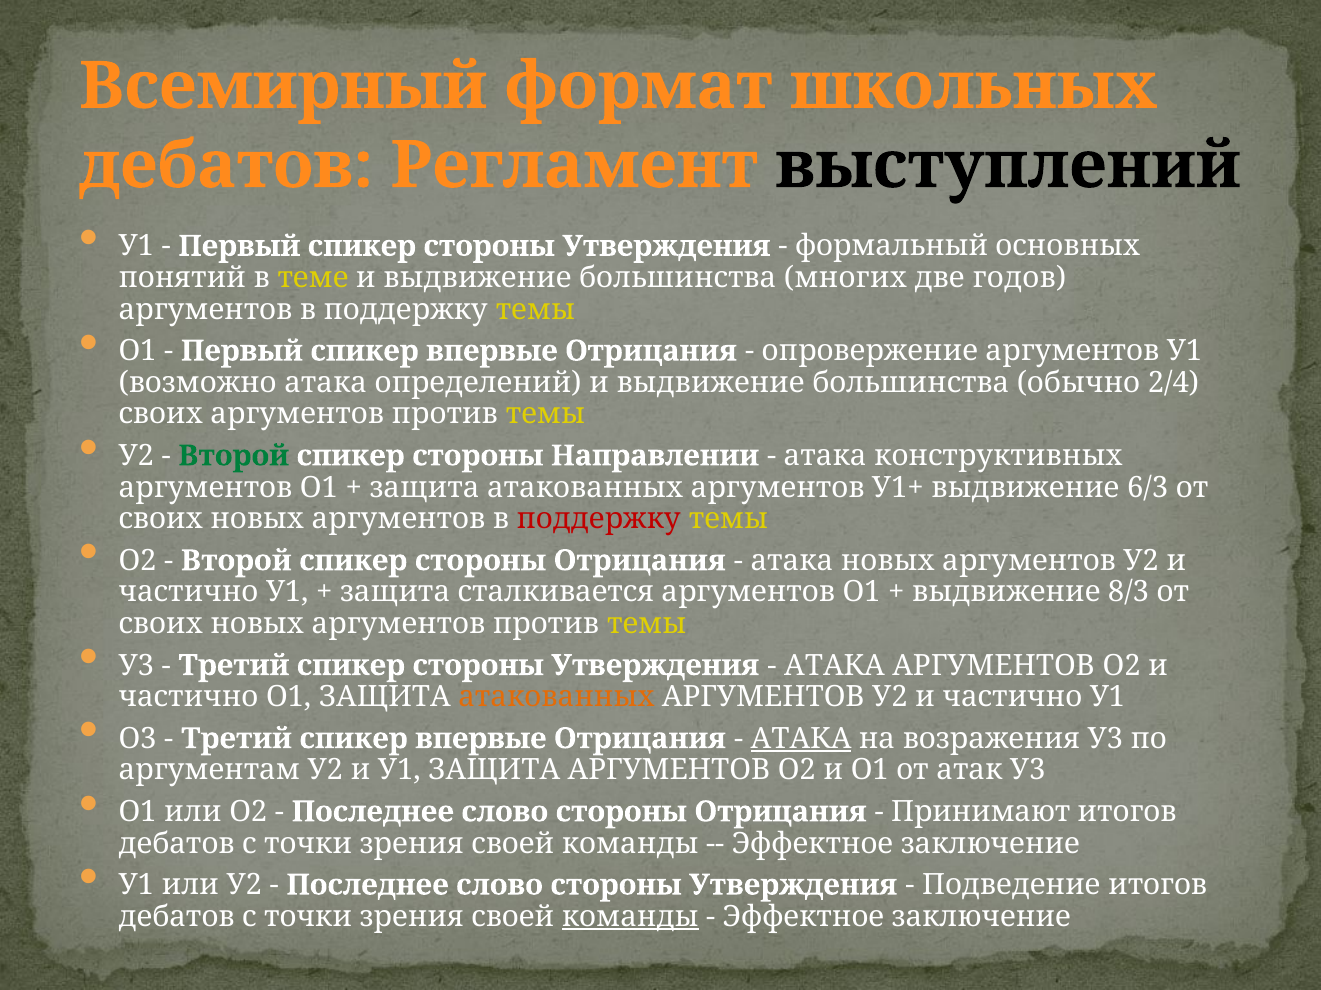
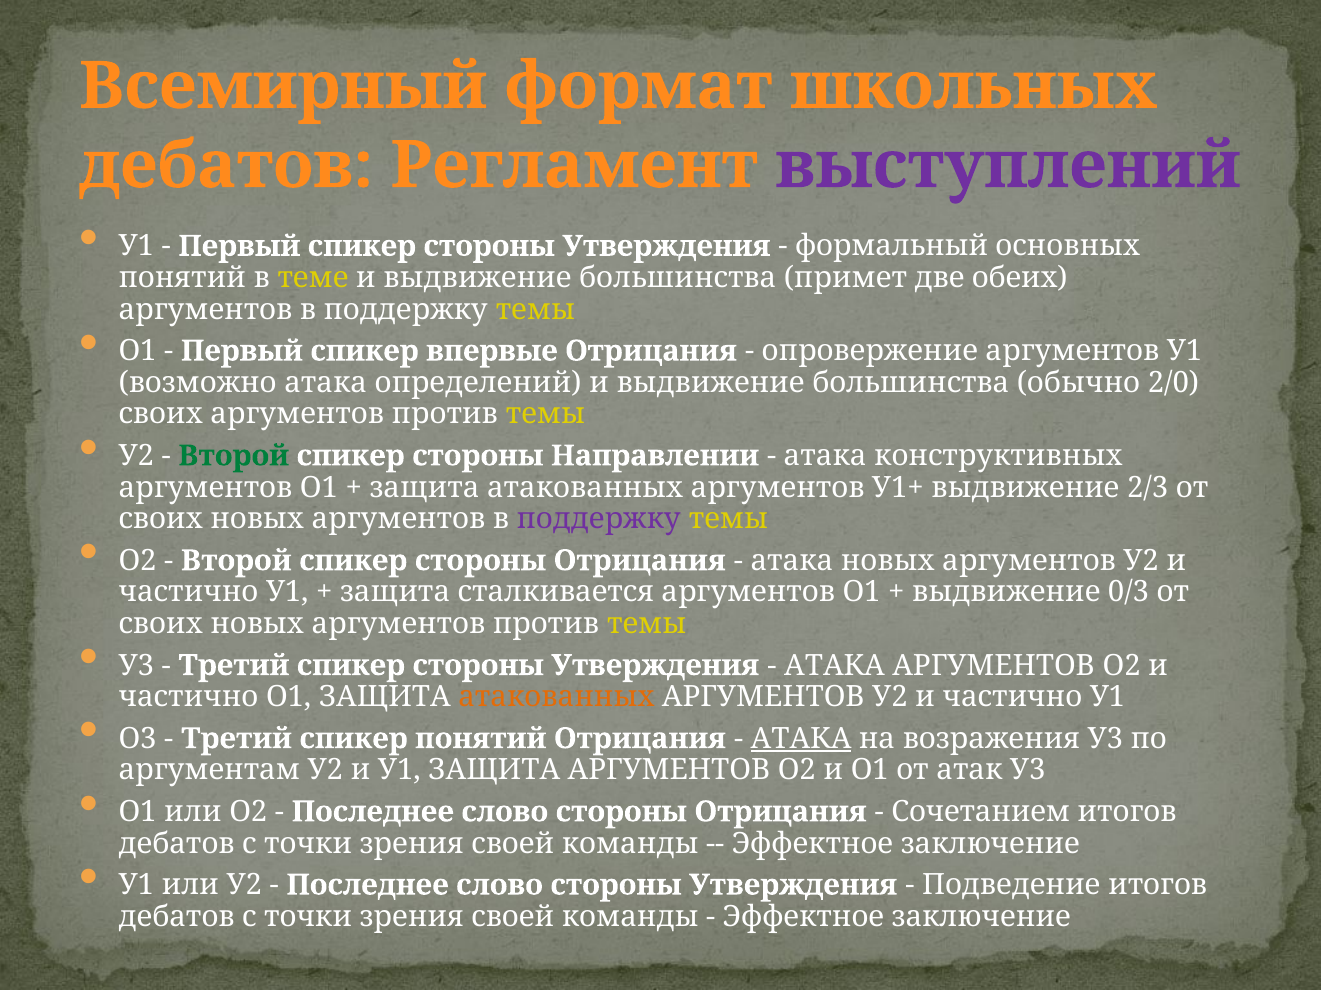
выступлений colour: black -> purple (1008, 166)
многих: многих -> примет (845, 278)
годов: годов -> обеих (1020, 278)
2/4: 2/4 -> 2/0 (1173, 383)
6/3: 6/3 -> 2/3 (1148, 488)
поддержку colour: red -> purple (599, 519)
8/3: 8/3 -> 0/3 (1128, 593)
Третий спикер впервые: впервые -> понятий (481, 739)
Принимают: Принимают -> Сочетанием (981, 812)
команды underline: present -> none (630, 917)
